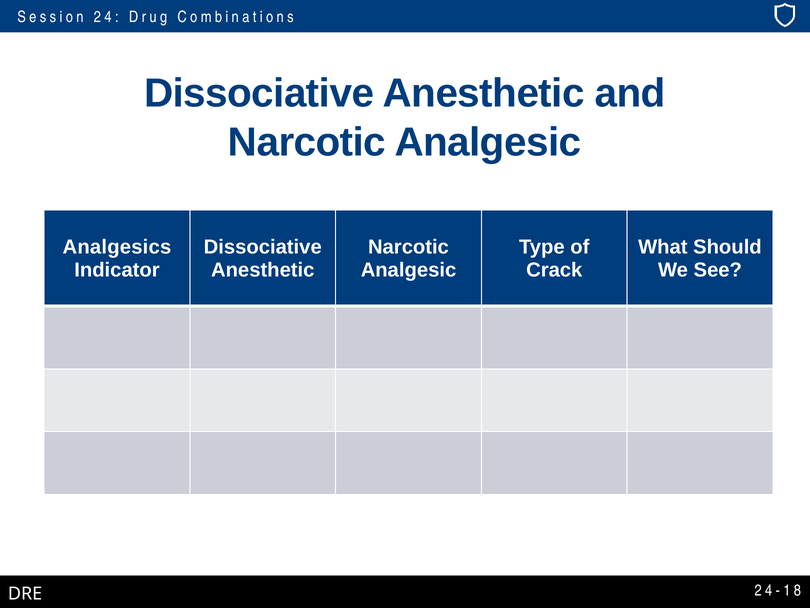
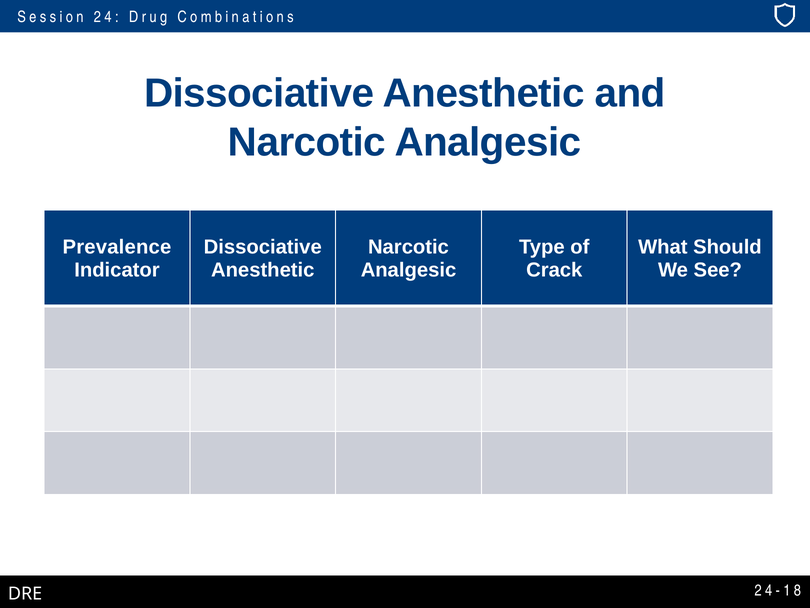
Analgesics: Analgesics -> Prevalence (117, 247)
